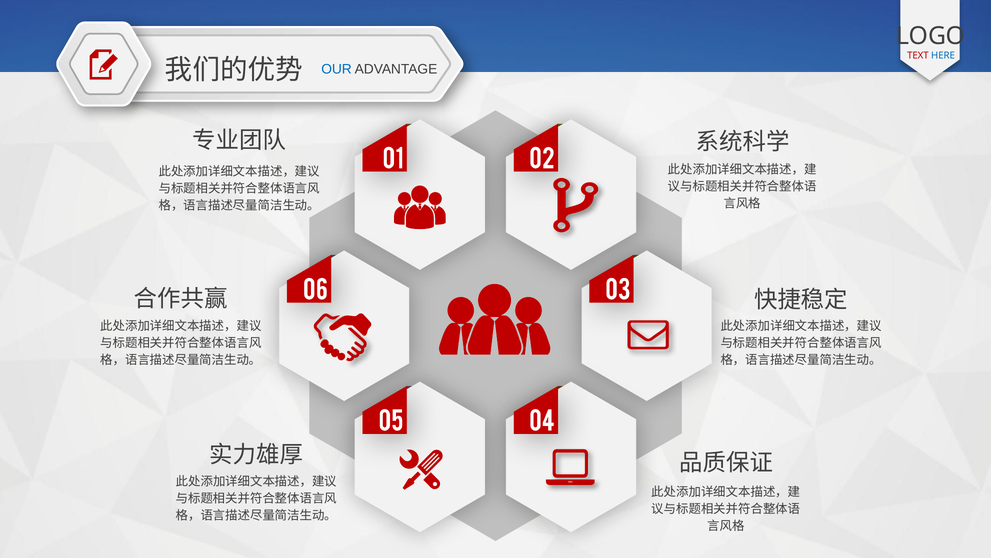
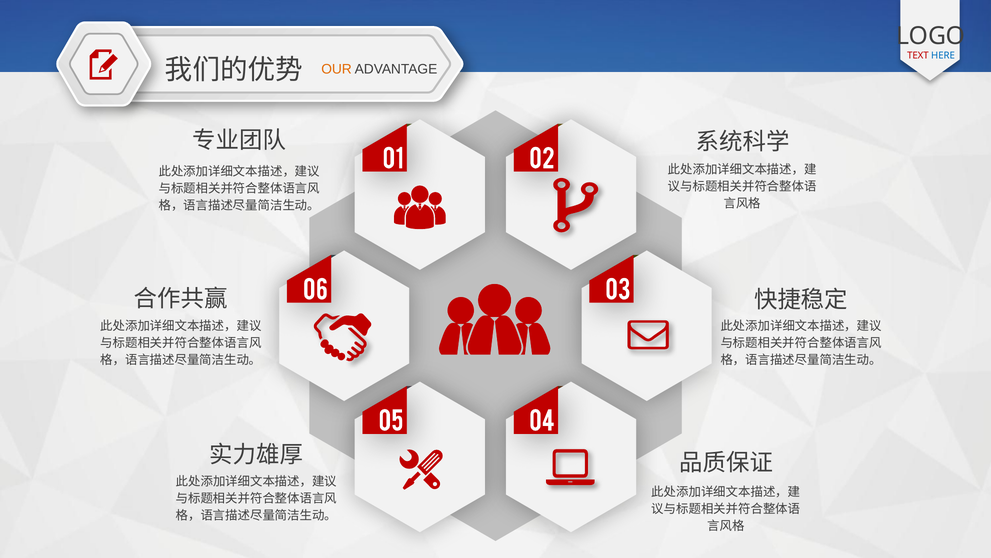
OUR colour: blue -> orange (336, 69)
